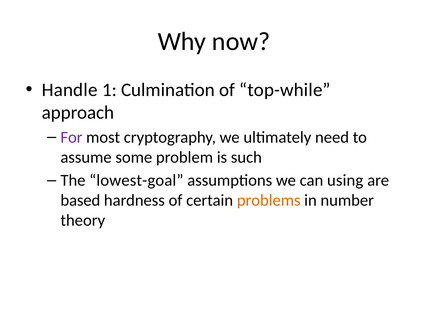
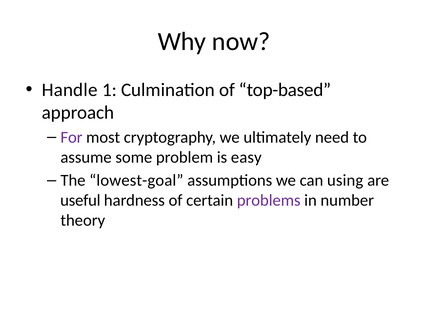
top-while: top-while -> top-based (285, 90)
such: such -> easy (246, 157)
based: based -> useful (80, 200)
problems colour: orange -> purple (269, 200)
